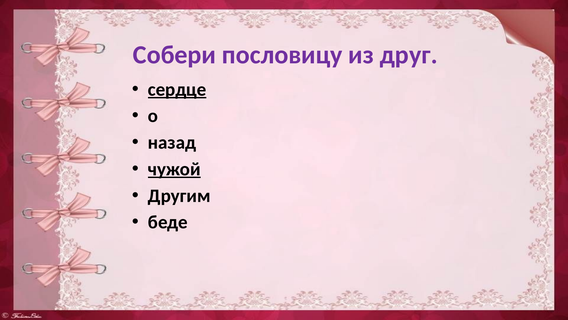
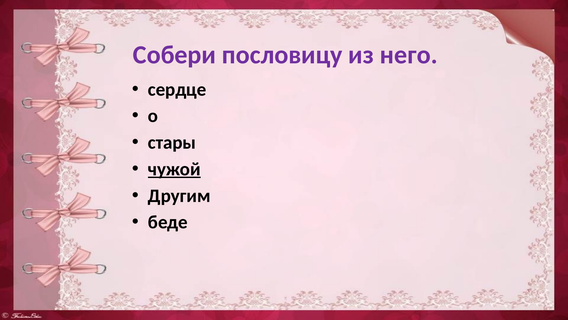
друг: друг -> него (409, 55)
сердце underline: present -> none (177, 89)
назад: назад -> стары (172, 142)
